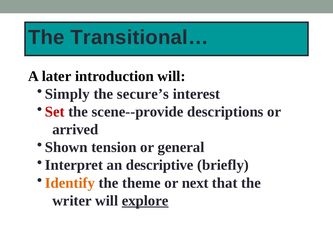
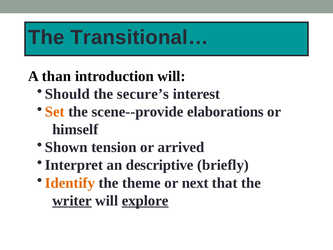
later: later -> than (57, 76)
Simply: Simply -> Should (67, 94)
Set colour: red -> orange (55, 112)
descriptions: descriptions -> elaborations (225, 112)
arrived: arrived -> himself (75, 129)
general: general -> arrived (181, 147)
writer underline: none -> present (72, 200)
